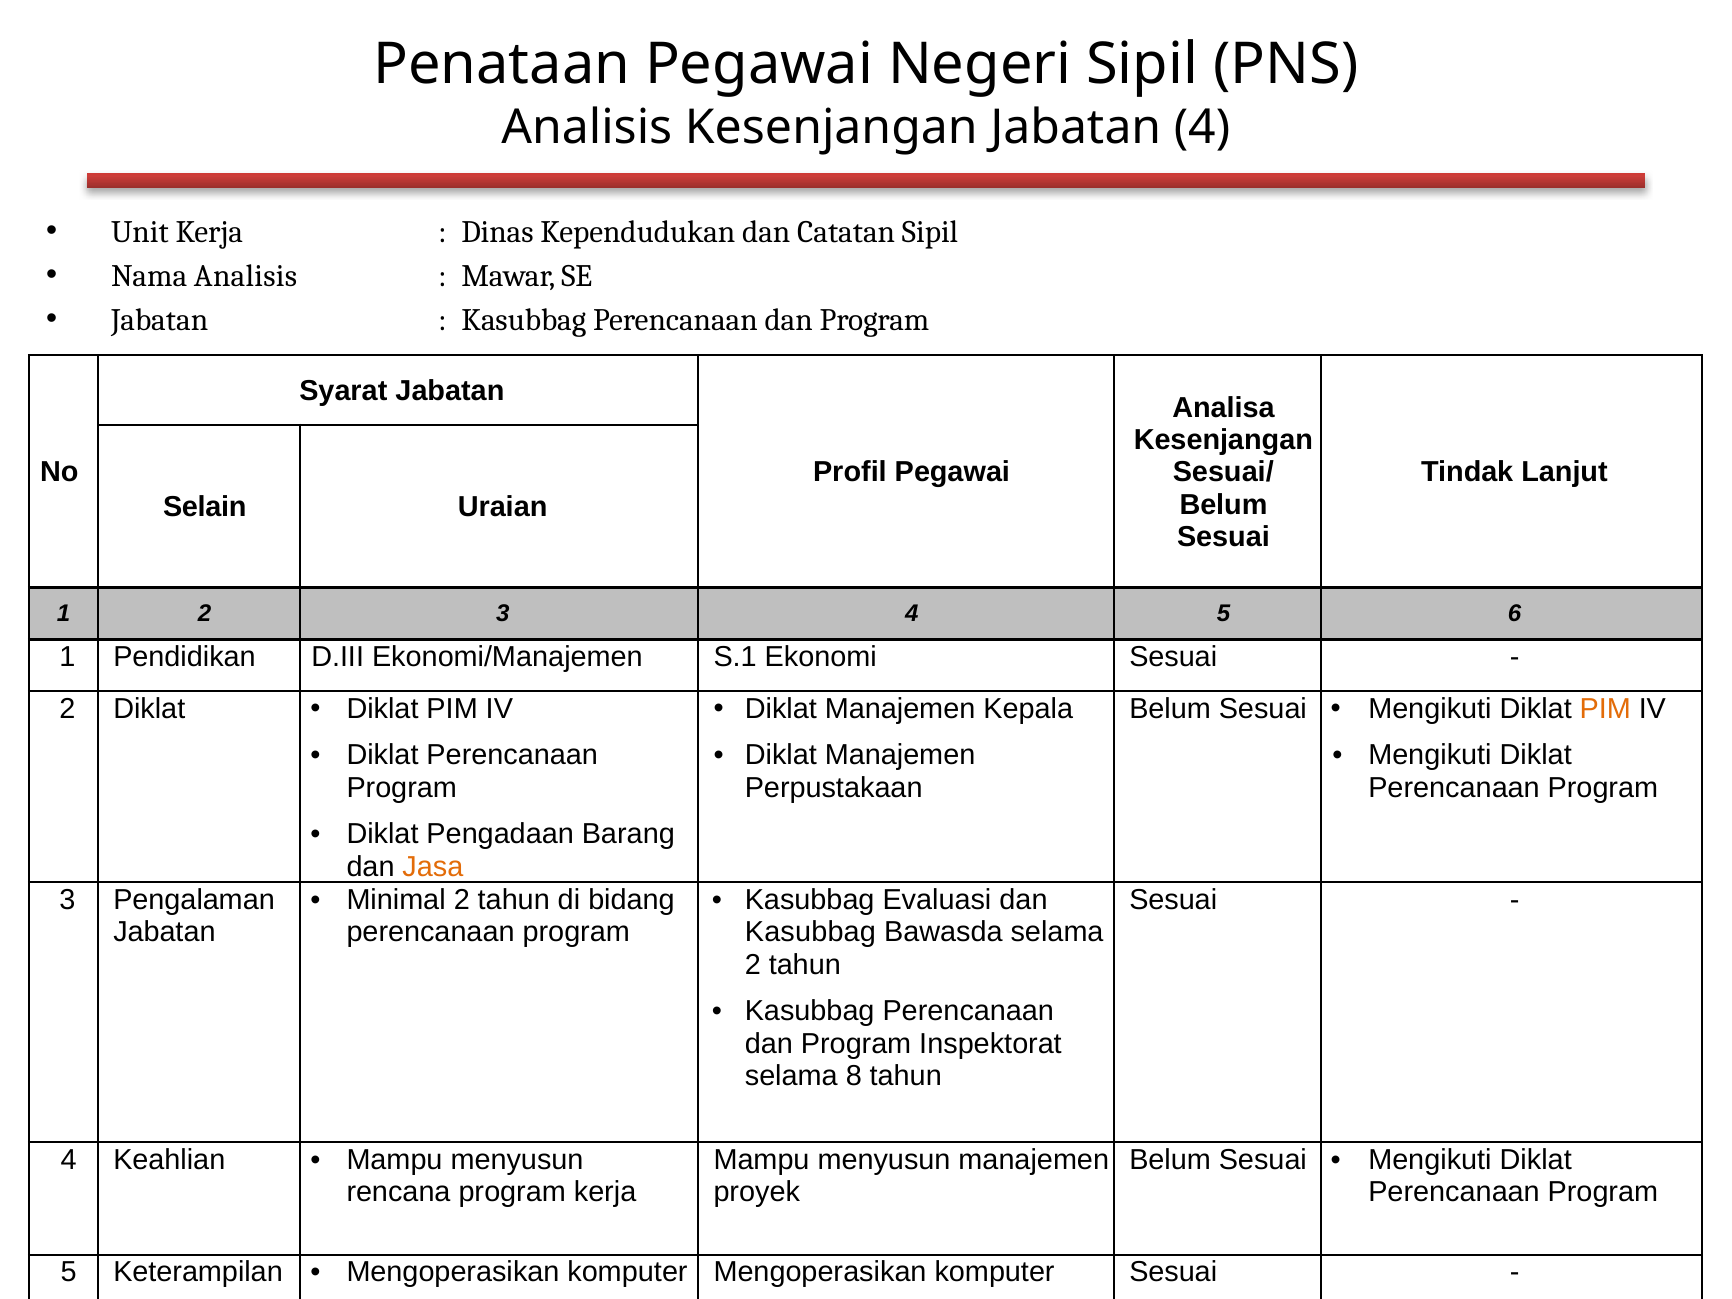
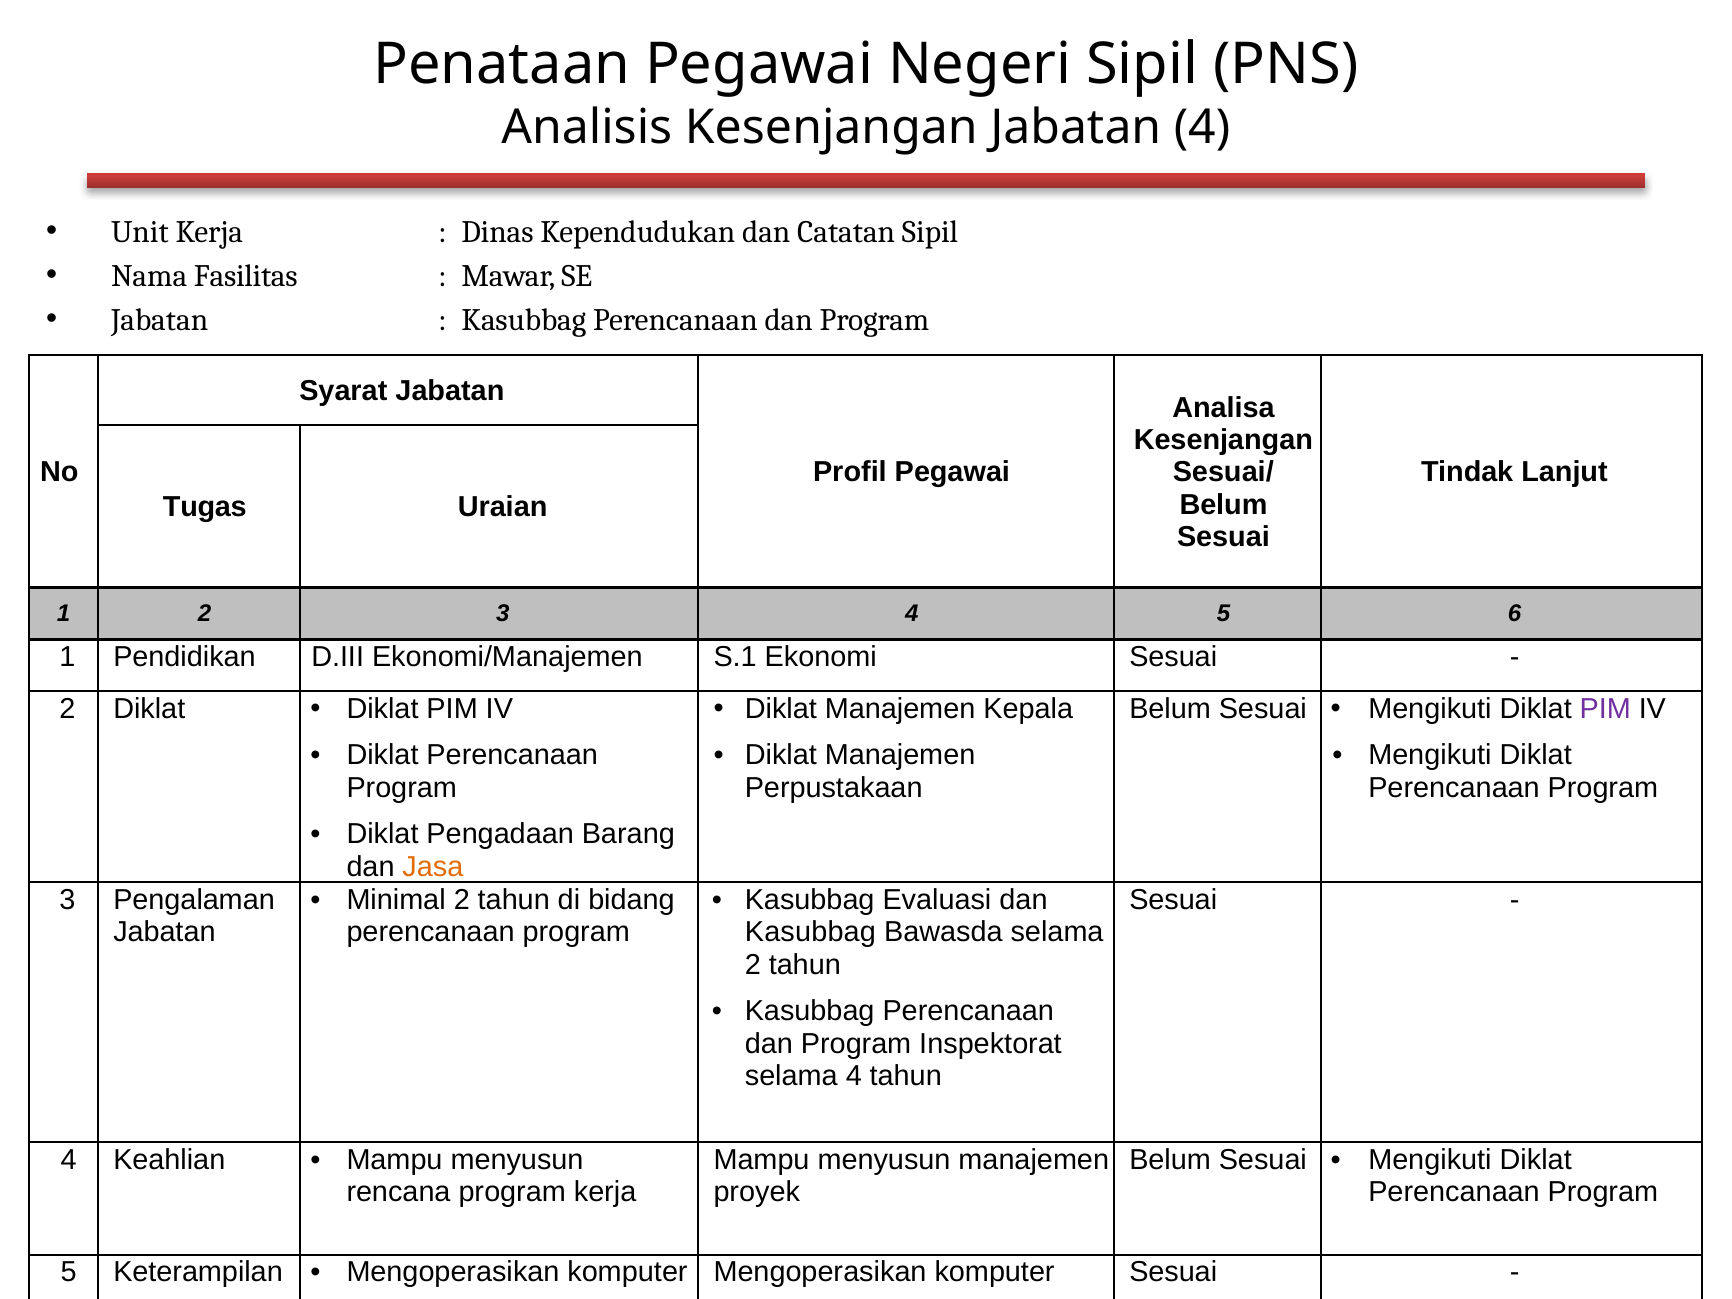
Nama Analisis: Analisis -> Fasilitas (246, 276)
Selain: Selain -> Tugas (205, 507)
PIM colour: orange -> purple (1605, 709)
selama 8: 8 -> 4 (854, 1076)
